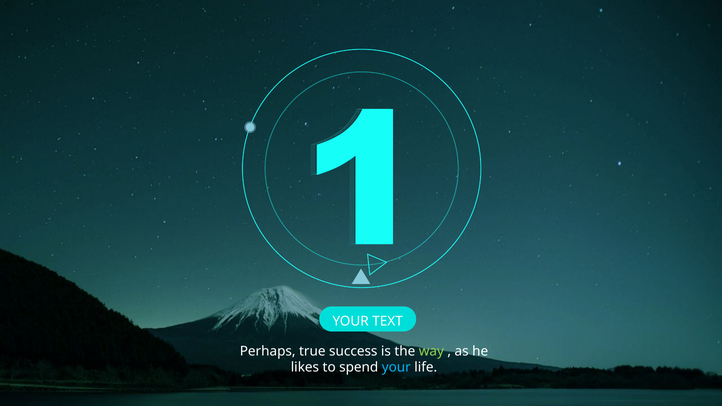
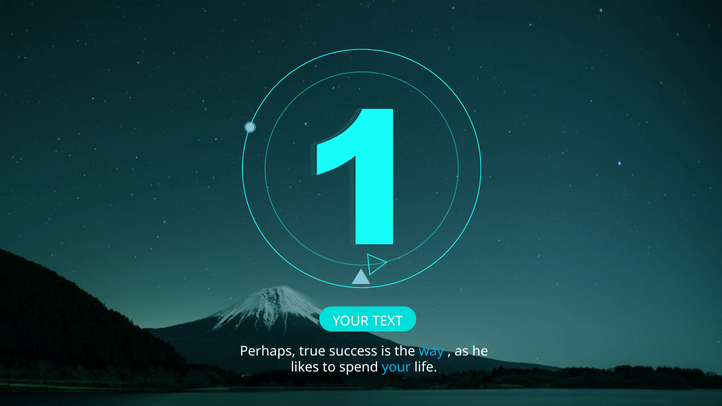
way colour: light green -> light blue (431, 351)
